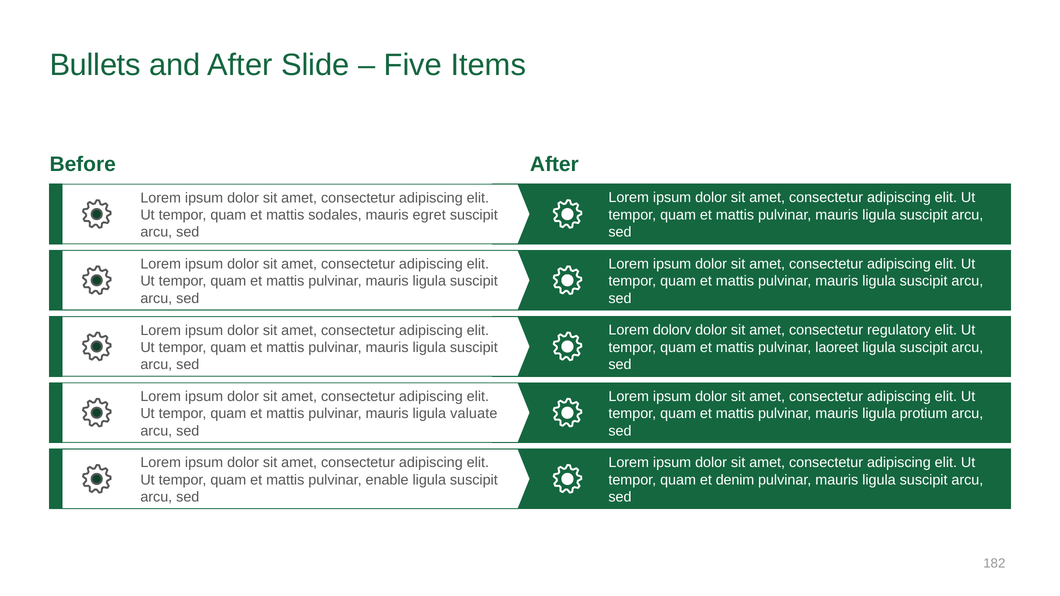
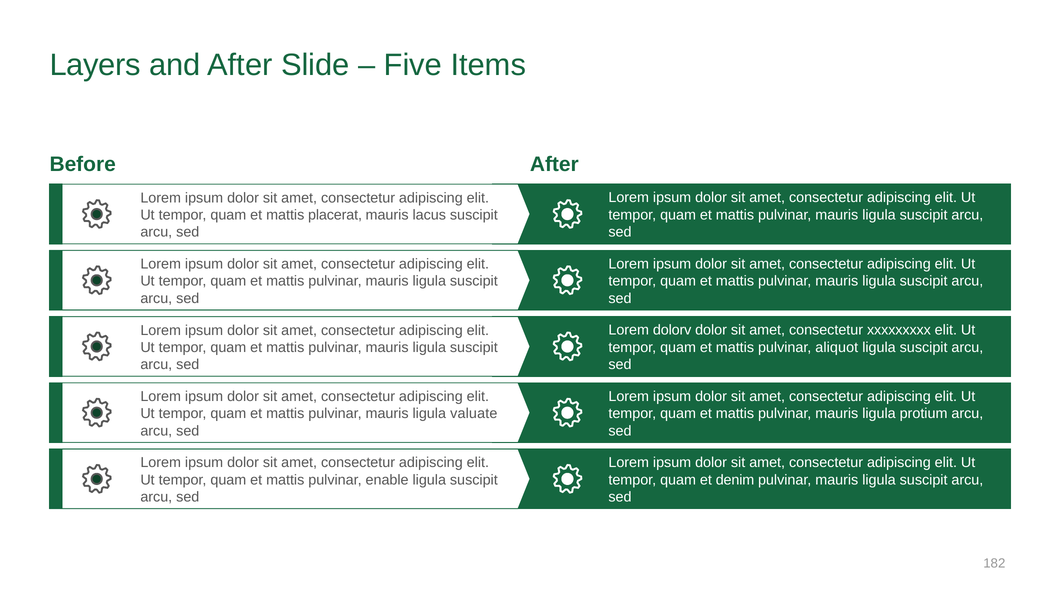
Bullets: Bullets -> Layers (95, 65)
sodales: sodales -> placerat (335, 215)
egret: egret -> lacus (429, 215)
regulatory: regulatory -> xxxxxxxxx (899, 330)
laoreet: laoreet -> aliquot (837, 348)
